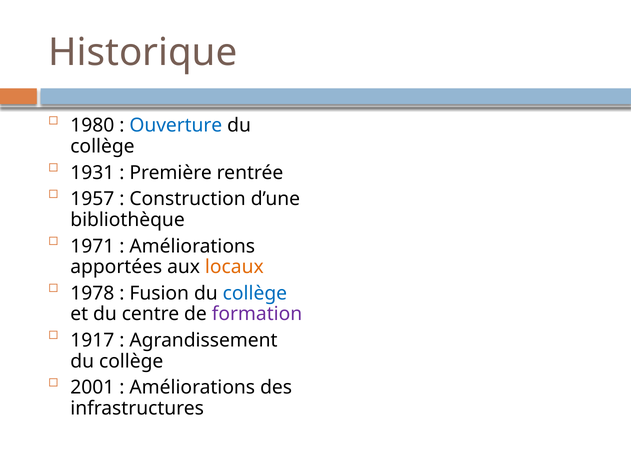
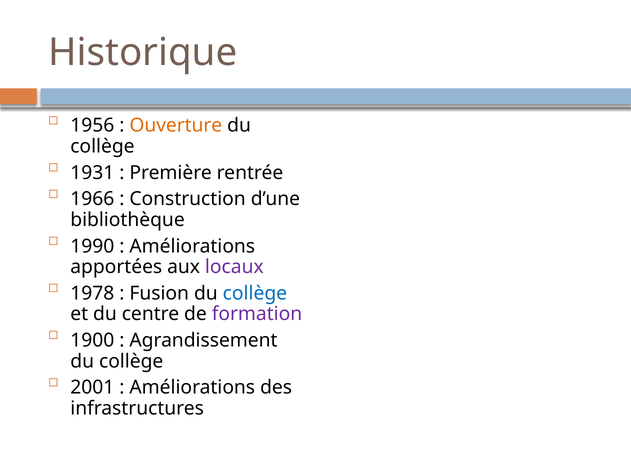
1980: 1980 -> 1956 (92, 126)
Ouverture colour: blue -> orange (176, 126)
1957: 1957 -> 1966 (92, 199)
1971: 1971 -> 1990 (92, 246)
locaux colour: orange -> purple (234, 267)
1917: 1917 -> 1900 (92, 341)
